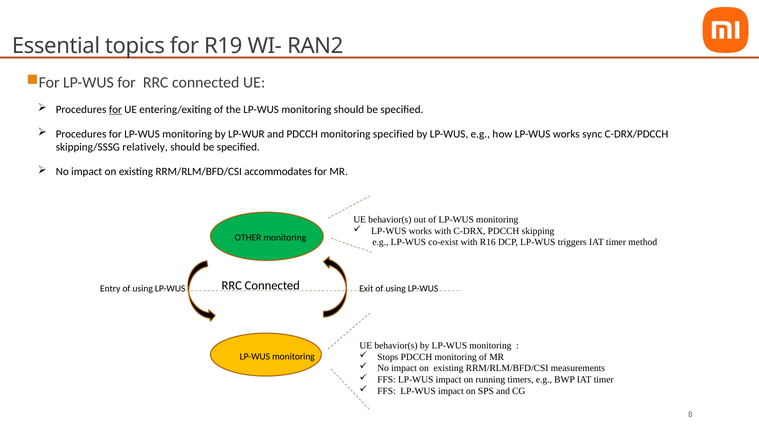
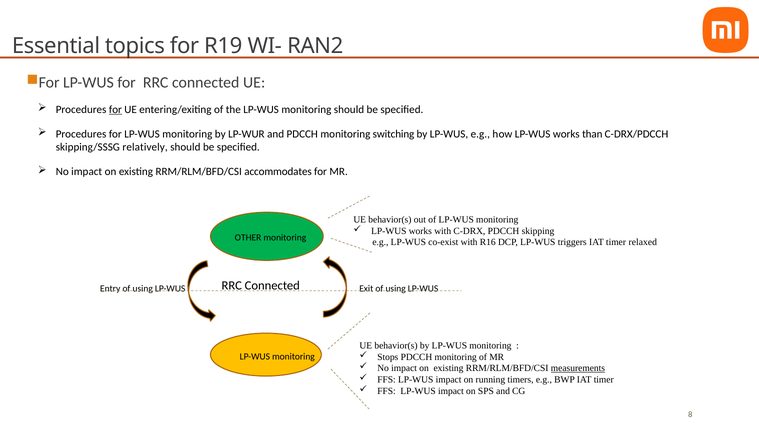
monitoring specified: specified -> switching (394, 134)
sync: sync -> than (592, 134)
method: method -> relaxed (643, 242)
measurements underline: none -> present (578, 368)
